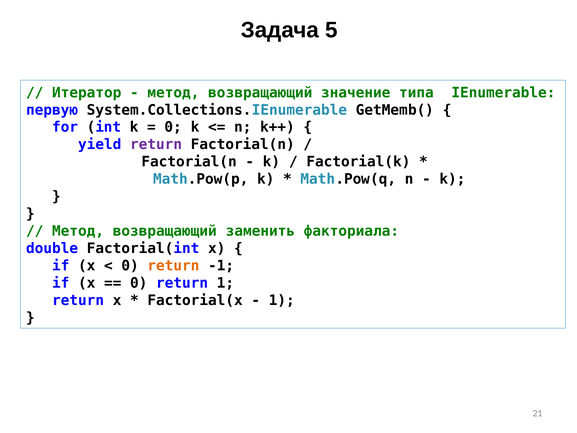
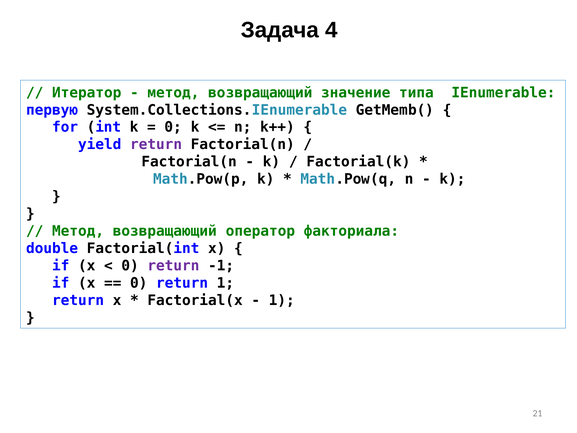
5: 5 -> 4 (331, 30)
заменить: заменить -> оператор (260, 231)
return colour: orange -> purple (173, 266)
